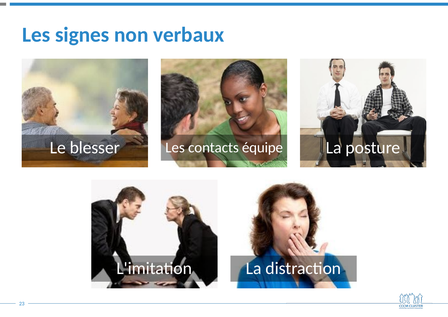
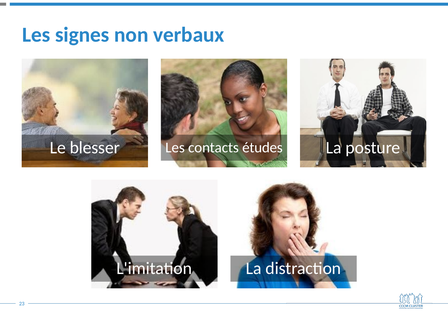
équipe: équipe -> études (262, 147)
